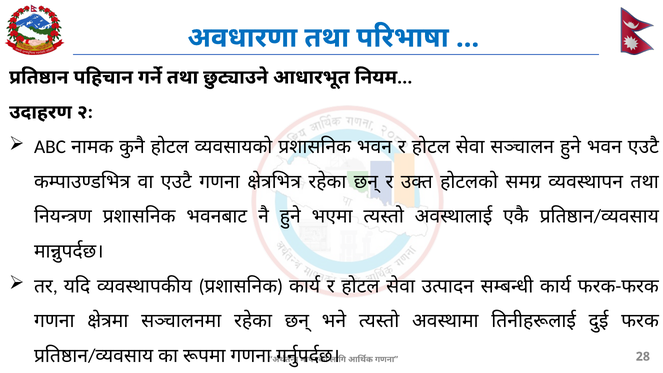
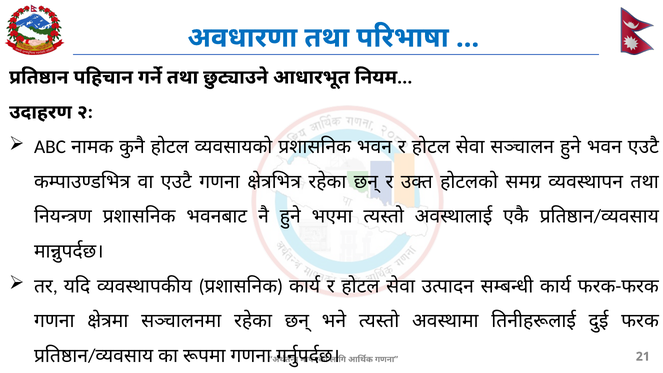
28: 28 -> 21 (643, 356)
